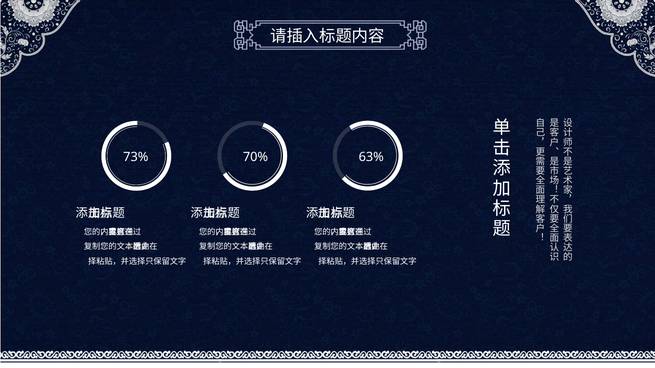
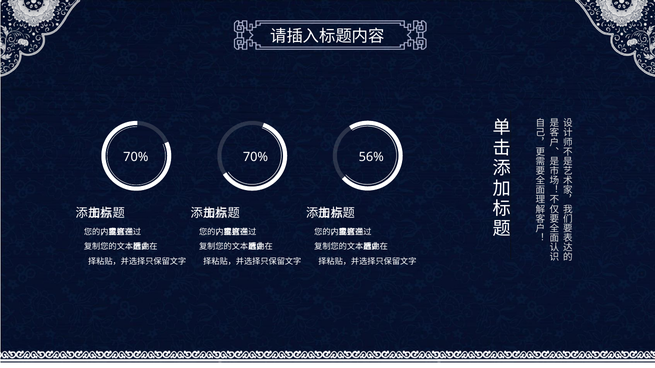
73%: 73% -> 70% (136, 157)
63%: 63% -> 56% (371, 157)
